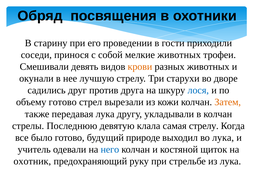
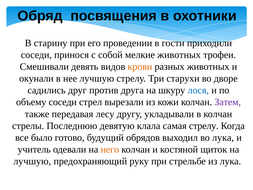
объему готово: готово -> соседи (63, 102)
Затем colour: orange -> purple (228, 102)
передавая лука: лука -> лесу (105, 114)
природе: природе -> обрядов (143, 137)
него colour: blue -> orange (110, 149)
охотник: охотник -> лучшую (32, 161)
